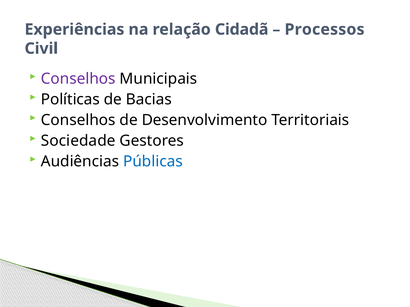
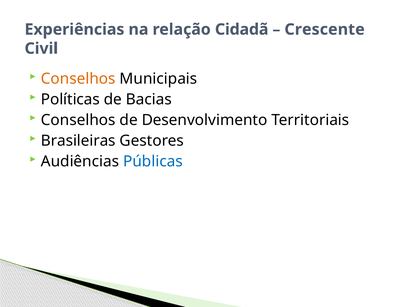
Processos: Processos -> Crescente (325, 29)
Conselhos colour: purple -> orange (78, 79)
Sociedade: Sociedade -> Brasileiras (78, 141)
